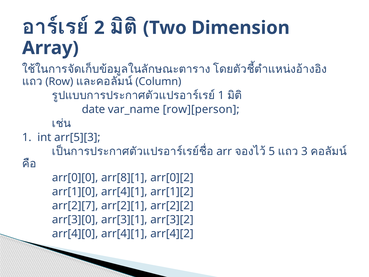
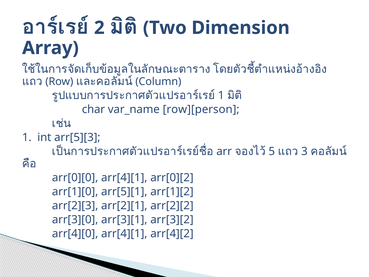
date: date -> char (93, 109)
arr[0][0 arr[8][1: arr[8][1 -> arr[4][1 (124, 178)
arr[1][0 arr[4][1: arr[4][1 -> arr[5][1 (124, 192)
arr[2][7: arr[2][7 -> arr[2][3 (75, 206)
